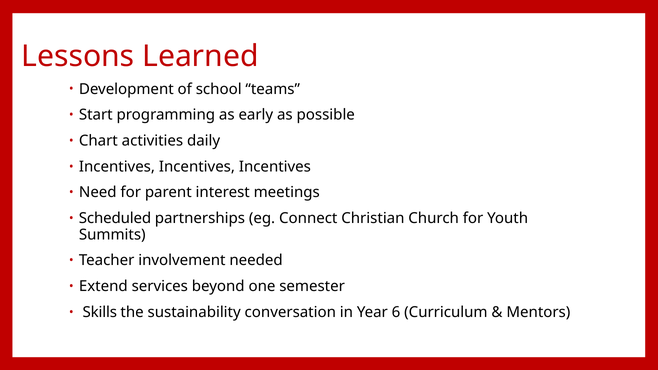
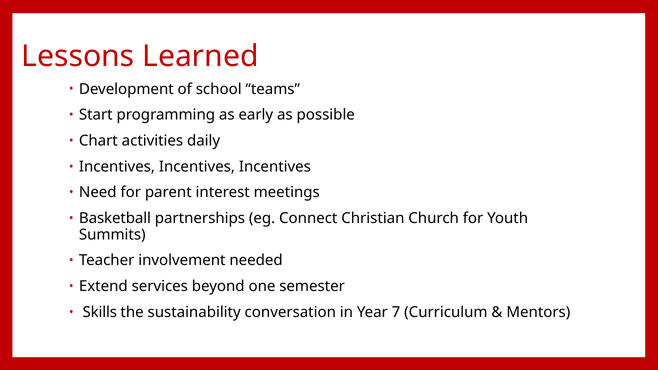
Scheduled: Scheduled -> Basketball (115, 218)
6: 6 -> 7 (396, 312)
